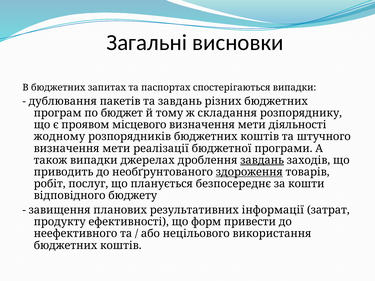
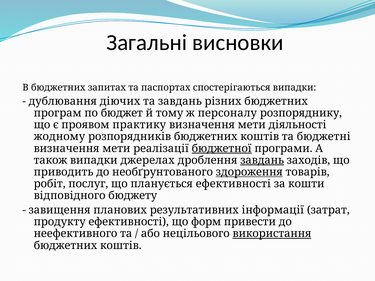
пакетів: пакетів -> діючих (120, 101)
складання: складання -> персоналу (227, 113)
місцевого: місцевого -> практику (139, 125)
штучного: штучного -> бюджетні (324, 137)
бюджетної underline: none -> present (222, 149)
планується безпосереднє: безпосереднє -> ефективності (233, 184)
використання underline: none -> present (272, 234)
